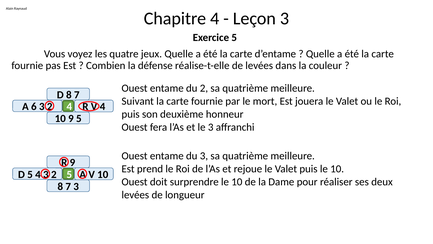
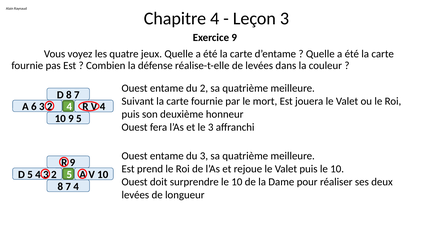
Exercice 5: 5 -> 9 (234, 38)
7 3: 3 -> 4 (76, 186)
